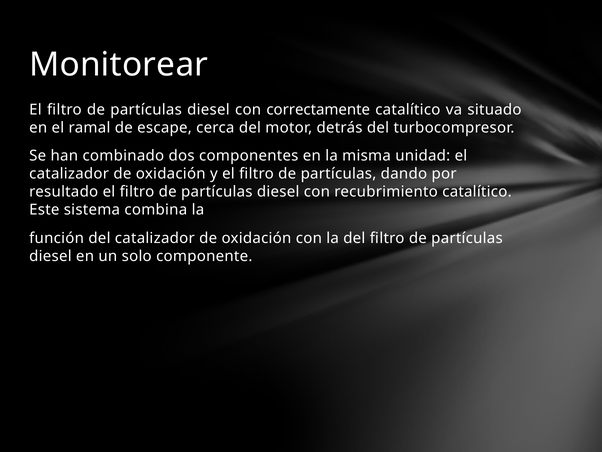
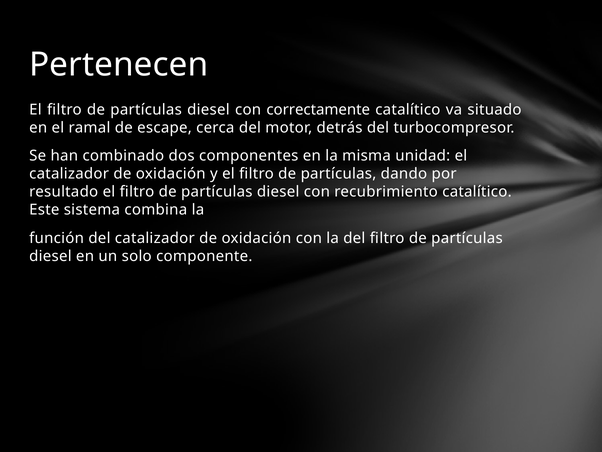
Monitorear: Monitorear -> Pertenecen (119, 65)
